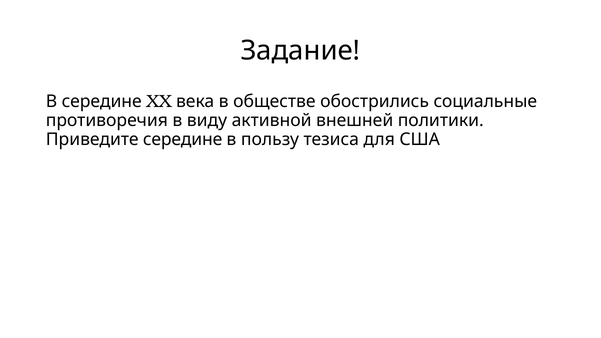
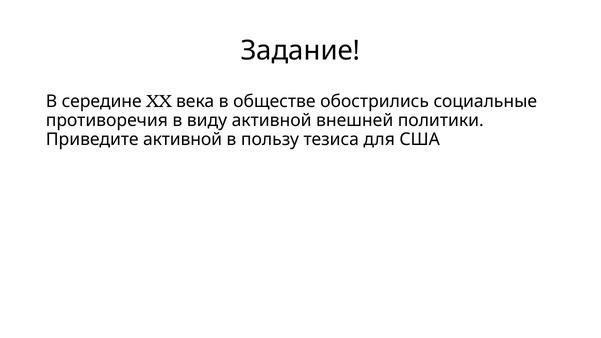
Приведите середине: середине -> активной (183, 139)
